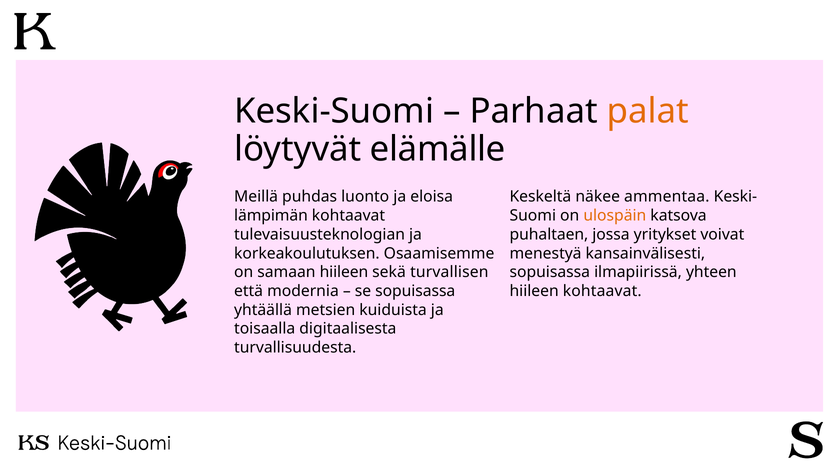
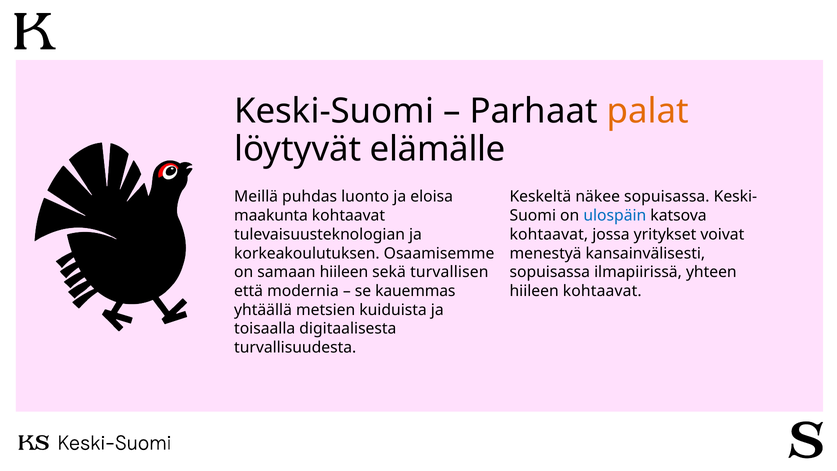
näkee ammentaa: ammentaa -> sopuisassa (667, 197)
lämpimän: lämpimän -> maakunta (271, 216)
ulospäin colour: orange -> blue (615, 216)
puhaltaen: puhaltaen -> kohtaavat (549, 234)
se sopuisassa: sopuisassa -> kauemmas (415, 291)
